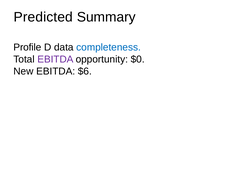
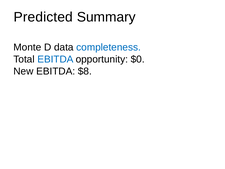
Profile: Profile -> Monte (27, 47)
EBITDA colour: purple -> blue (55, 59)
$6: $6 -> $8 (85, 71)
